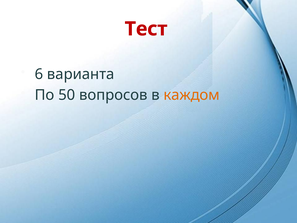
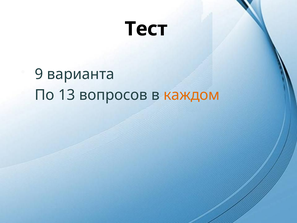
Тест colour: red -> black (146, 29)
6: 6 -> 9 (39, 74)
50: 50 -> 13 (67, 95)
